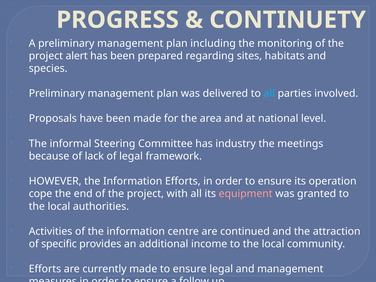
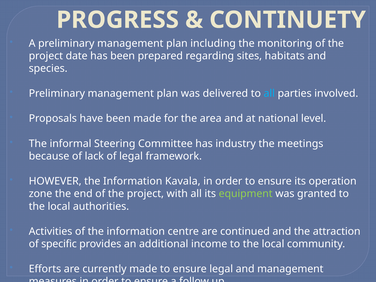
alert: alert -> date (77, 56)
Information Efforts: Efforts -> Kavala (183, 181)
cope: cope -> zone (40, 194)
equipment colour: pink -> light green (246, 194)
